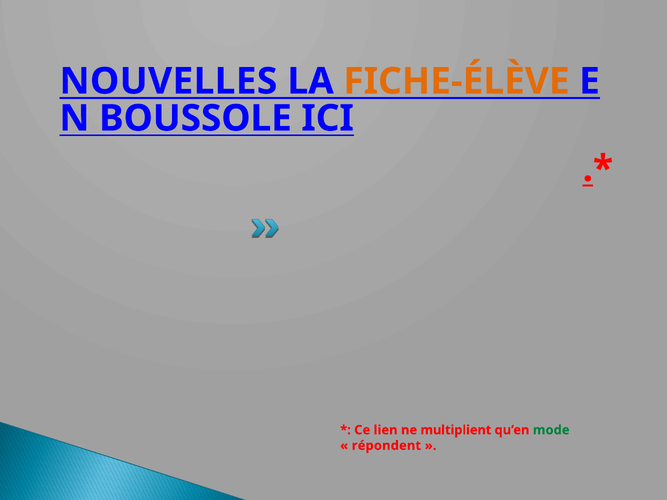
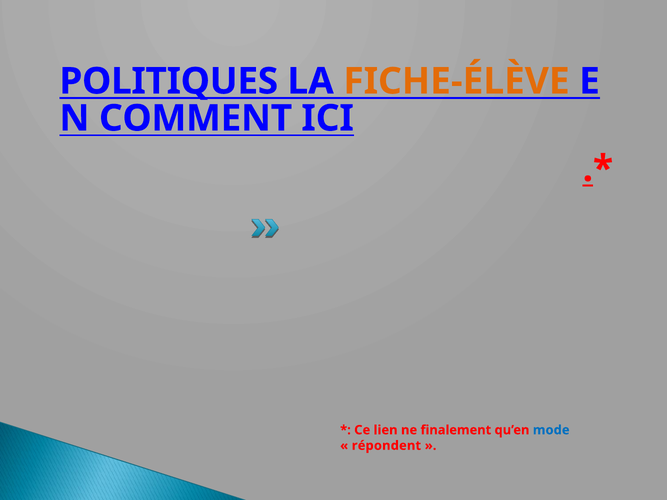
NOUVELLES: NOUVELLES -> POLITIQUES (169, 81)
BOUSSOLE: BOUSSOLE -> COMMENT (196, 118)
multiplient: multiplient -> finalement (456, 430)
mode colour: green -> blue (551, 430)
